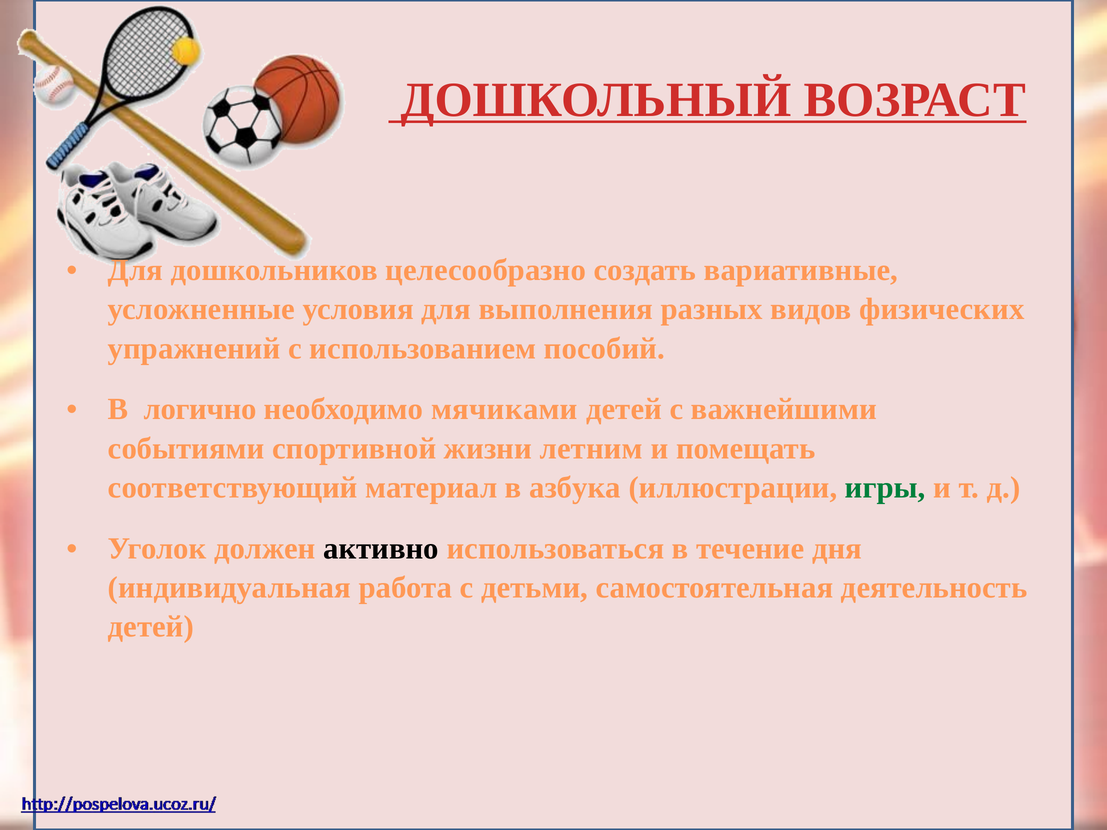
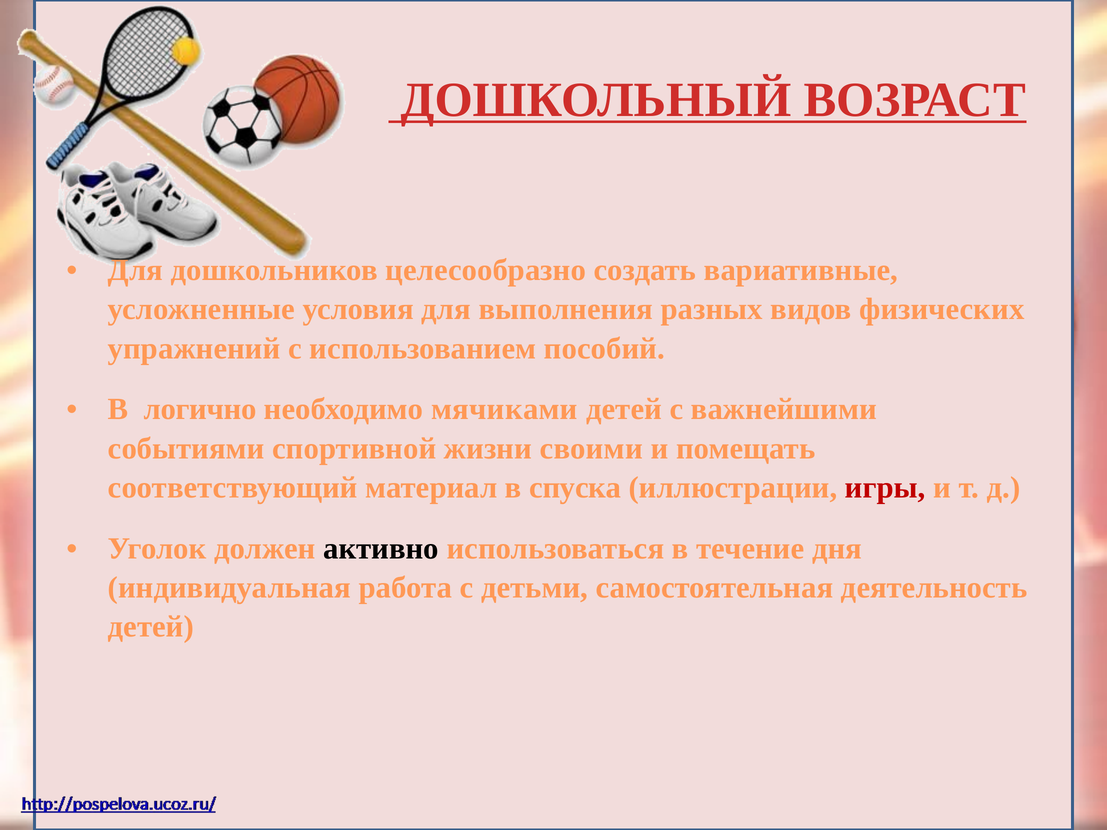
летним: летним -> своими (591, 449)
азбука: азбука -> спуска (575, 488)
игры colour: green -> red (885, 488)
